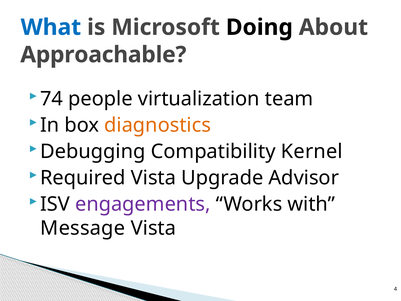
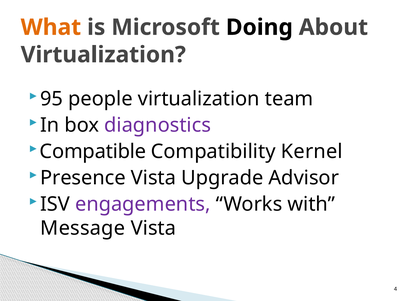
What colour: blue -> orange (51, 27)
Approachable: Approachable -> Virtualization (103, 55)
74: 74 -> 95 (51, 99)
diagnostics colour: orange -> purple (158, 125)
Debugging: Debugging -> Compatible (93, 152)
Required: Required -> Presence (83, 178)
